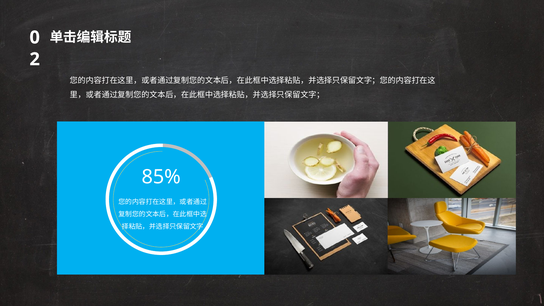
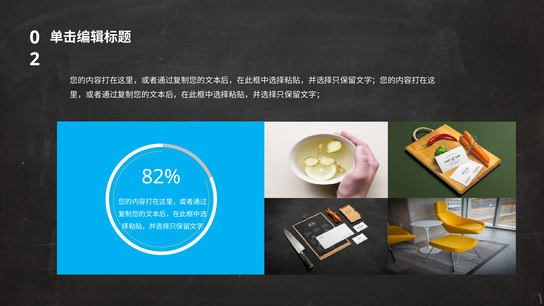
85%: 85% -> 82% (161, 177)
